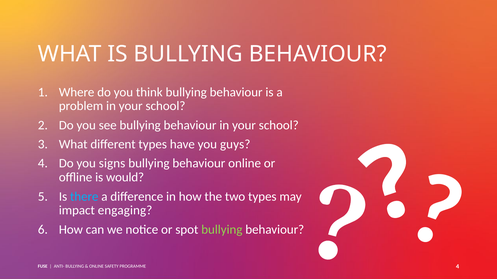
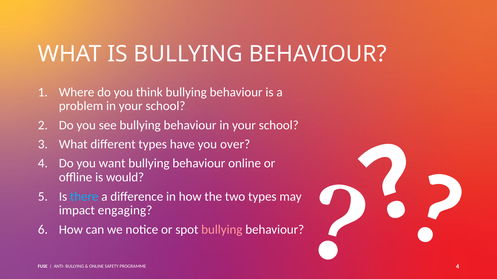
guys: guys -> over (235, 145)
signs: signs -> want (112, 164)
bullying colour: light green -> pink (222, 230)
